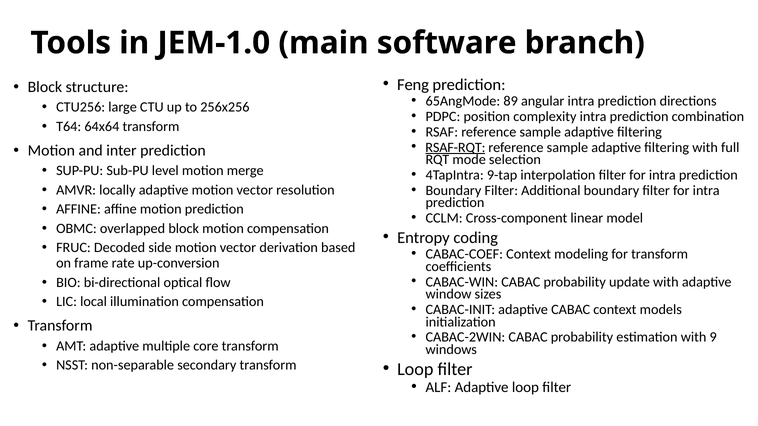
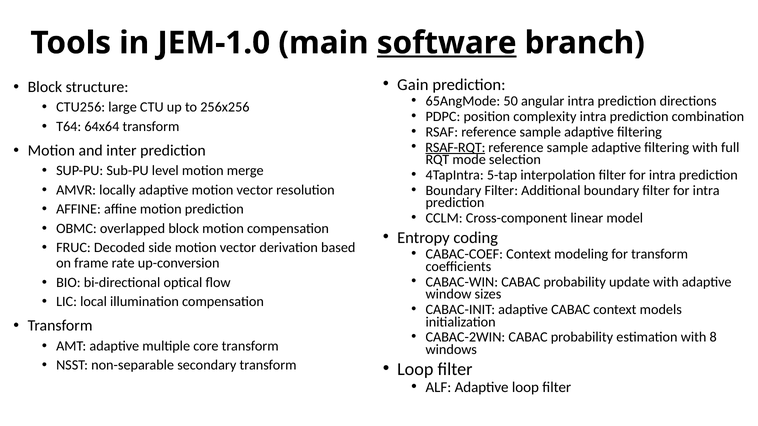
software underline: none -> present (447, 43)
Feng: Feng -> Gain (413, 85)
89: 89 -> 50 (511, 101)
9-tap: 9-tap -> 5-tap (502, 175)
9: 9 -> 8 (713, 338)
